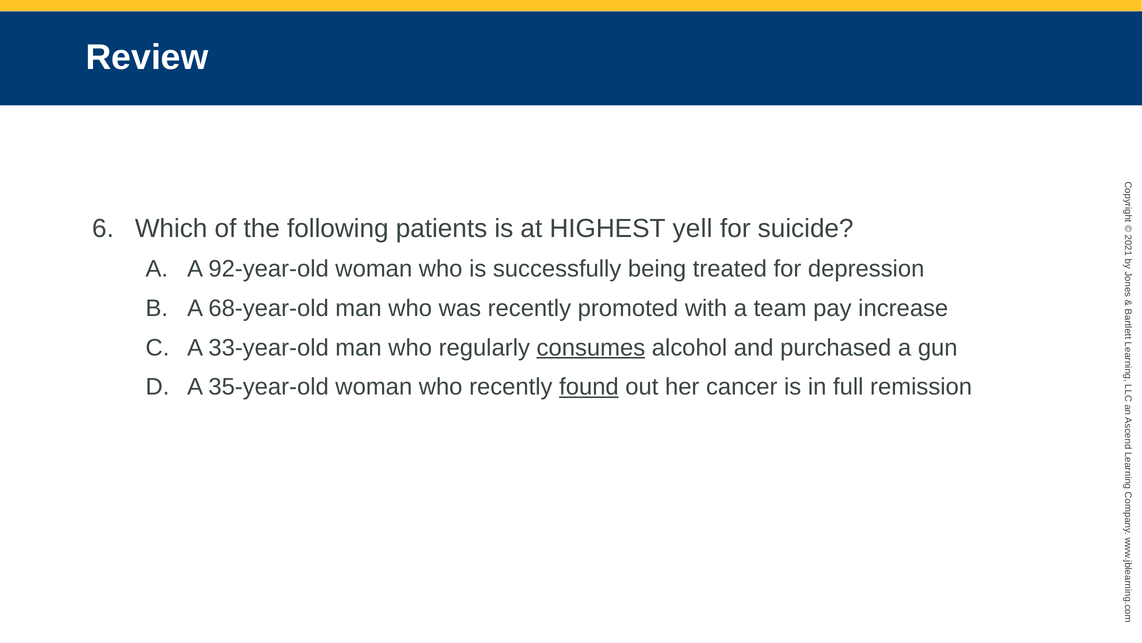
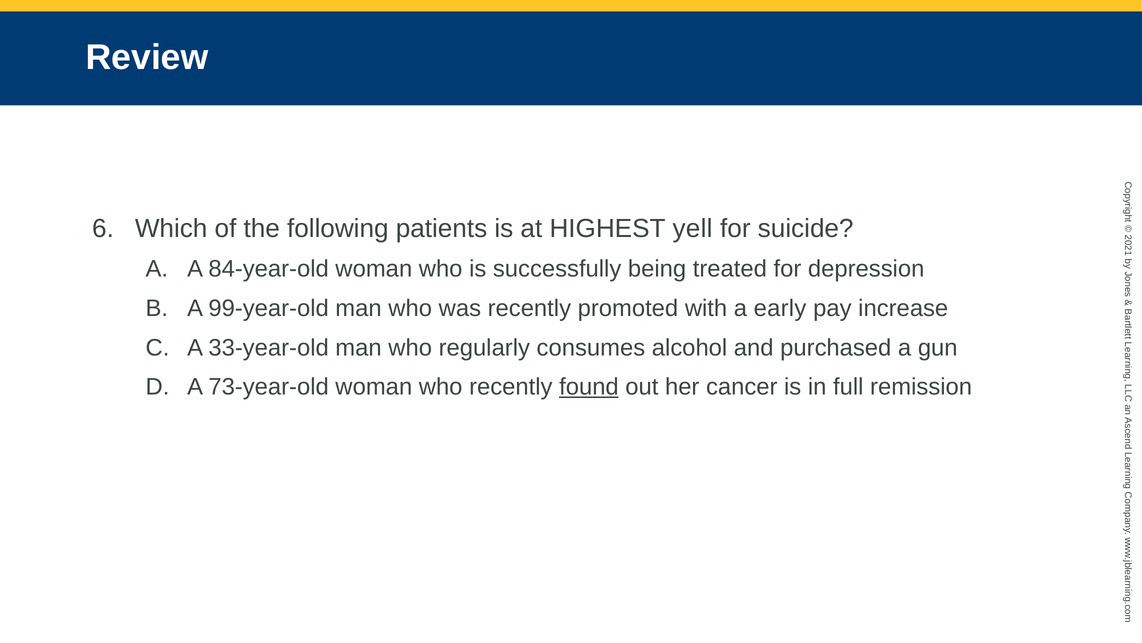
92-year-old: 92-year-old -> 84-year-old (269, 269)
68-year-old: 68-year-old -> 99-year-old (269, 308)
team: team -> early (780, 308)
consumes underline: present -> none (591, 347)
35-year-old: 35-year-old -> 73-year-old (269, 387)
